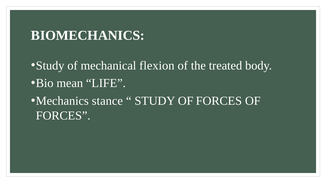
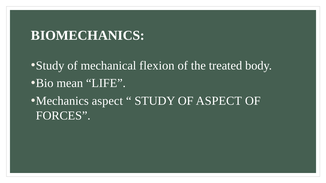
Mechanics stance: stance -> aspect (107, 101)
STUDY OF FORCES: FORCES -> ASPECT (219, 101)
